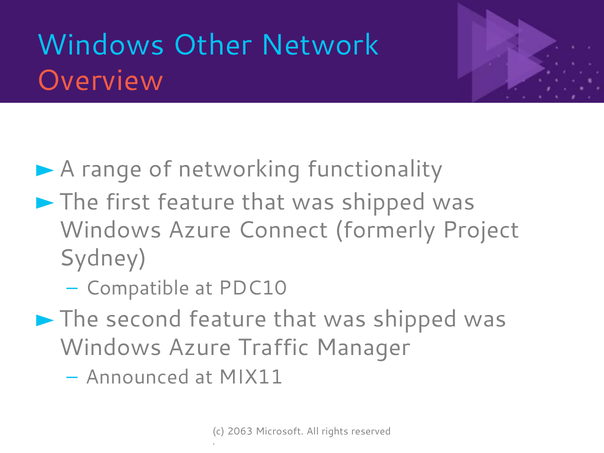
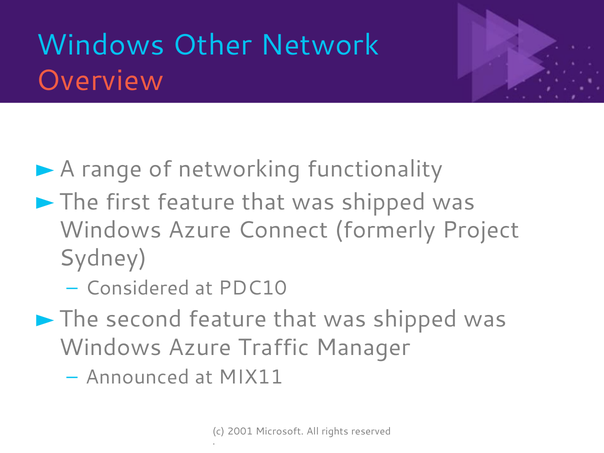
Compatible: Compatible -> Considered (137, 288)
2063: 2063 -> 2001 (240, 432)
